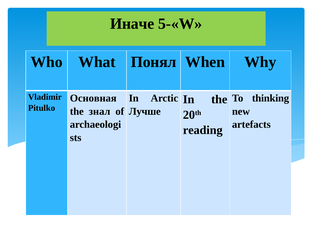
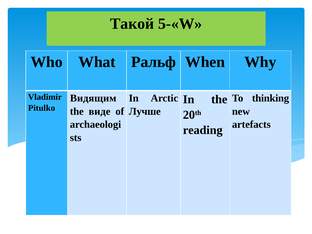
Иначе: Иначе -> Такой (132, 24)
Понял: Понял -> Ральф (154, 62)
Основная: Основная -> Видящим (93, 98)
знал: знал -> виде (100, 111)
